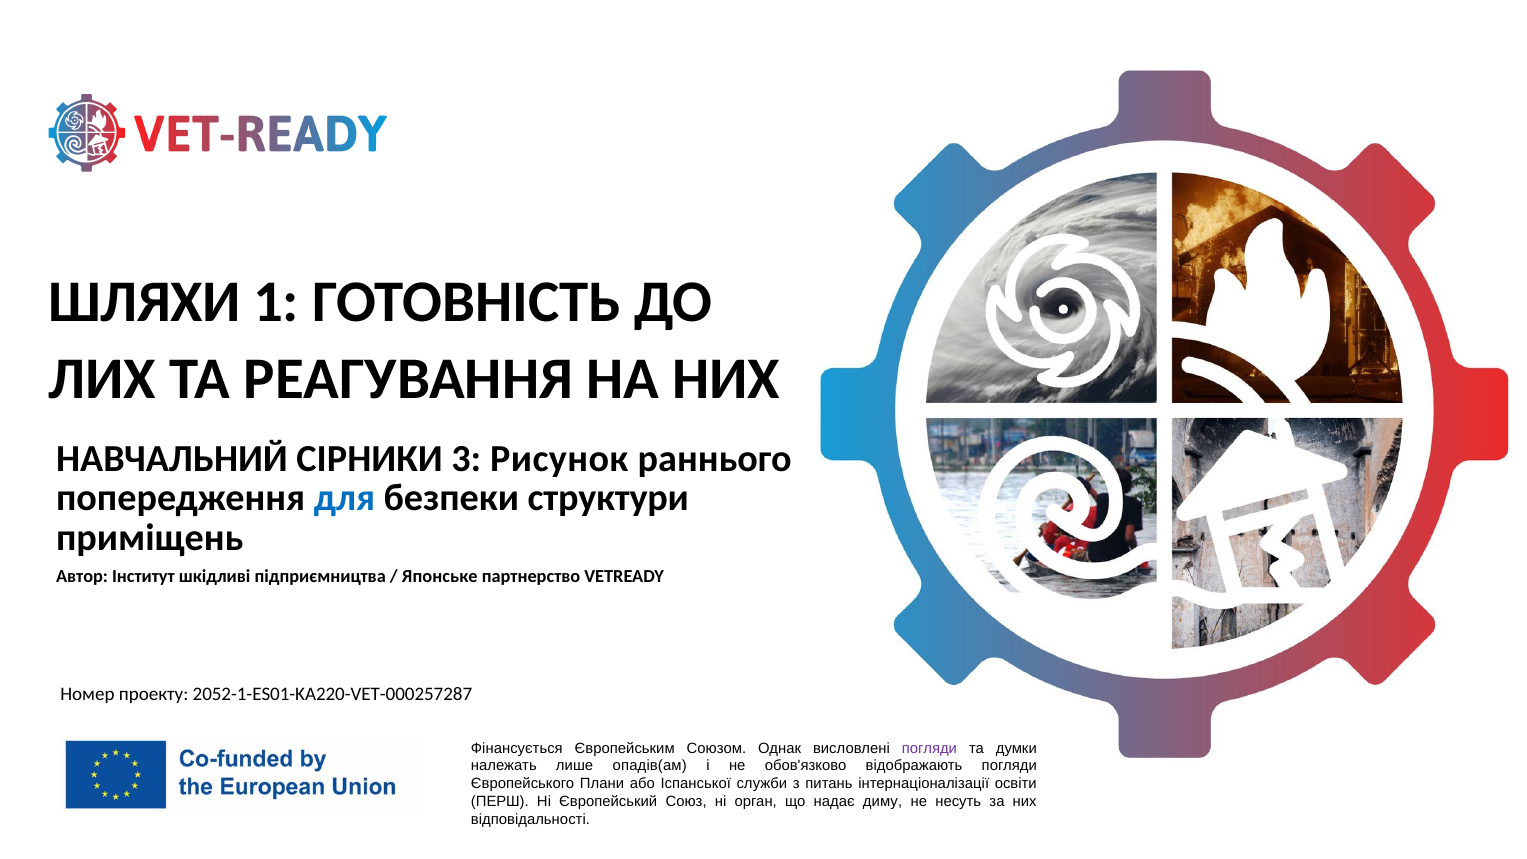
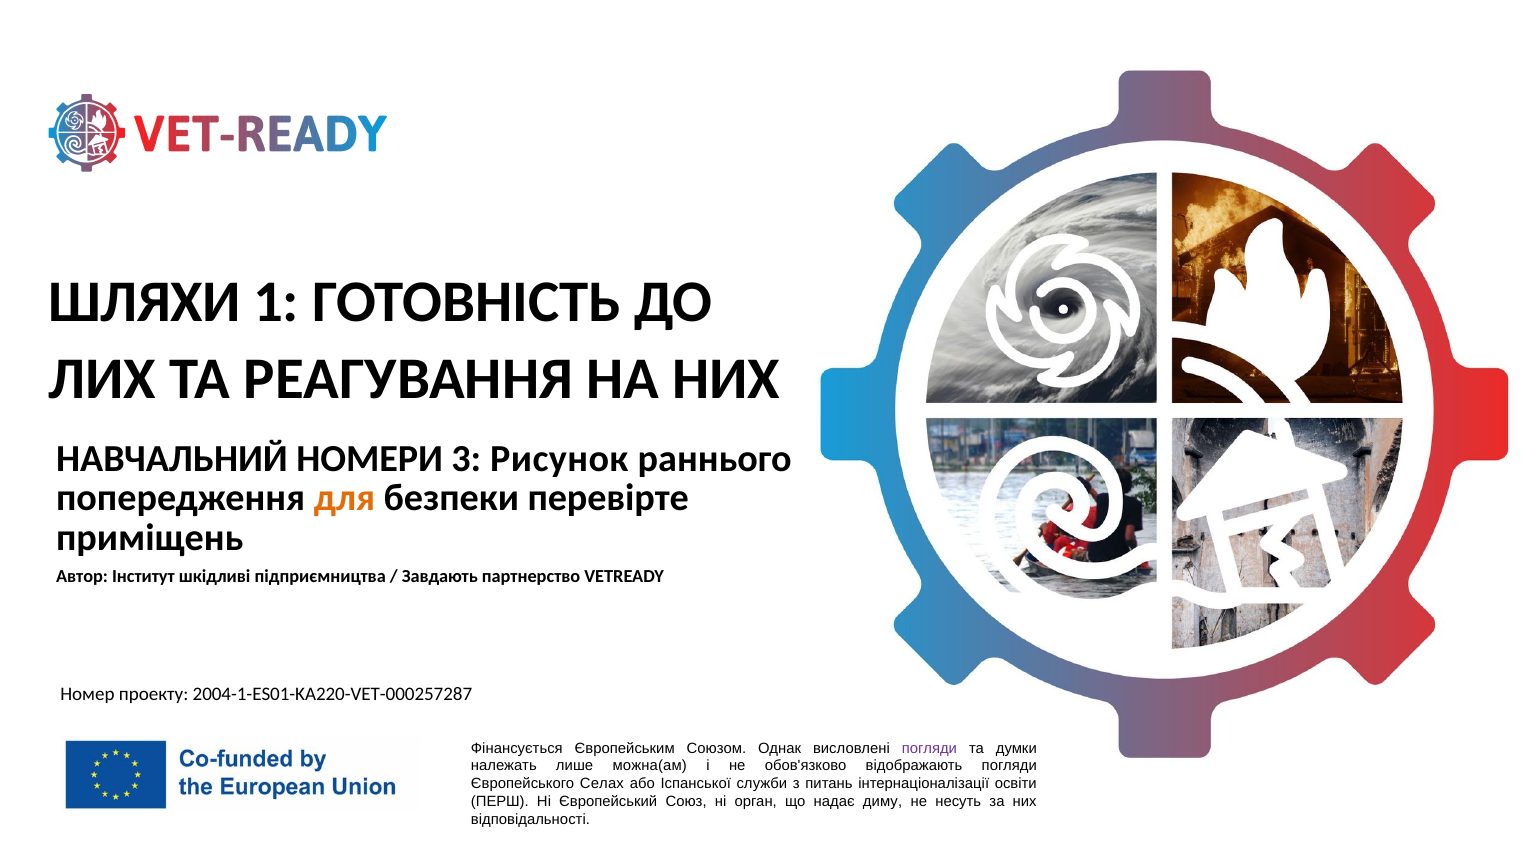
СІРНИКИ: СІРНИКИ -> НОМЕРИ (370, 459)
для colour: blue -> orange (344, 498)
структури: структури -> перевірте (608, 498)
Японське: Японське -> Завдають (440, 577)
2052-1-ES01-KA220-VET-000257287: 2052-1-ES01-KA220-VET-000257287 -> 2004-1-ES01-KA220-VET-000257287 (332, 694)
опадів(ам: опадів(ам -> можна(ам (650, 766)
Плани: Плани -> Селах (602, 784)
